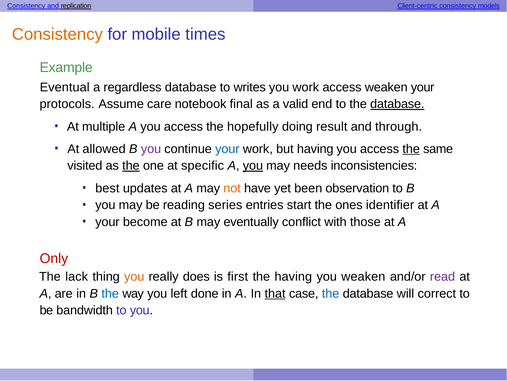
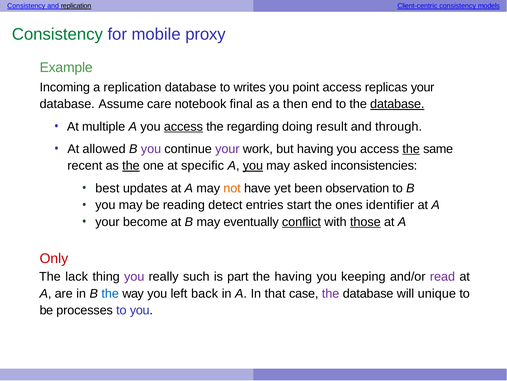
Consistency colour: orange -> green (57, 34)
times: times -> proxy (206, 34)
Eventual: Eventual -> Incoming (65, 87)
a regardless: regardless -> replication (132, 87)
you work: work -> point (306, 87)
access weaken: weaken -> replicas (386, 87)
protocols: protocols -> database (67, 104)
valid: valid -> then (295, 104)
access underline: none -> present (183, 126)
hopefully: hopefully -> regarding (253, 126)
your colour: blue -> purple (227, 149)
visited: visited -> recent (85, 166)
needs: needs -> asked (310, 166)
series: series -> detect (225, 205)
conflict underline: none -> present (301, 222)
those underline: none -> present (365, 222)
you colour: orange -> purple (134, 276)
does: does -> such (196, 276)
first: first -> part (238, 276)
you weaken: weaken -> keeping (363, 276)
done: done -> back (205, 293)
that underline: present -> none (275, 293)
the colour: blue -> purple (331, 293)
correct: correct -> unique (437, 293)
bandwidth: bandwidth -> processes (85, 310)
